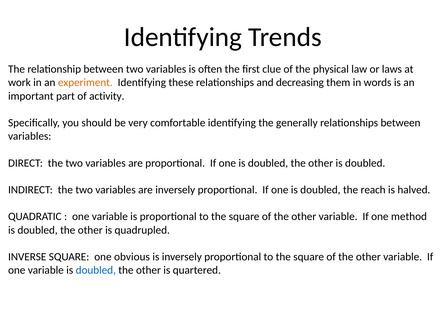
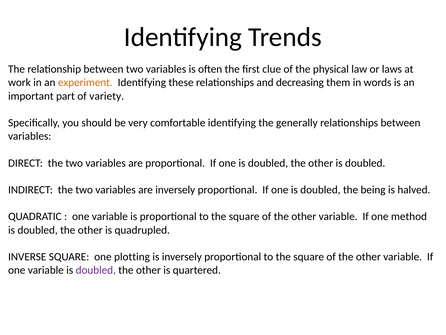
activity: activity -> variety (107, 96)
reach: reach -> being (373, 190)
obvious: obvious -> plotting (132, 256)
doubled colour: blue -> purple (96, 270)
